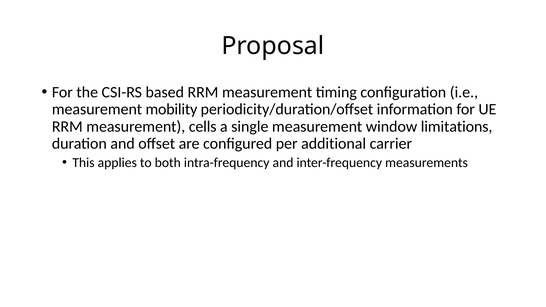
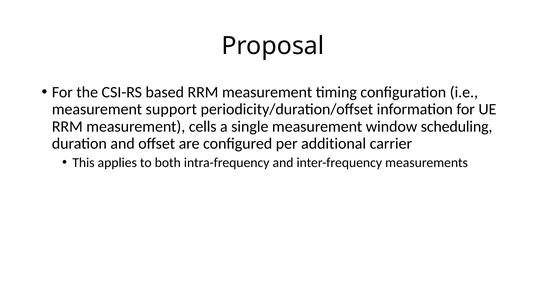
mobility: mobility -> support (171, 109)
limitations: limitations -> scheduling (457, 127)
